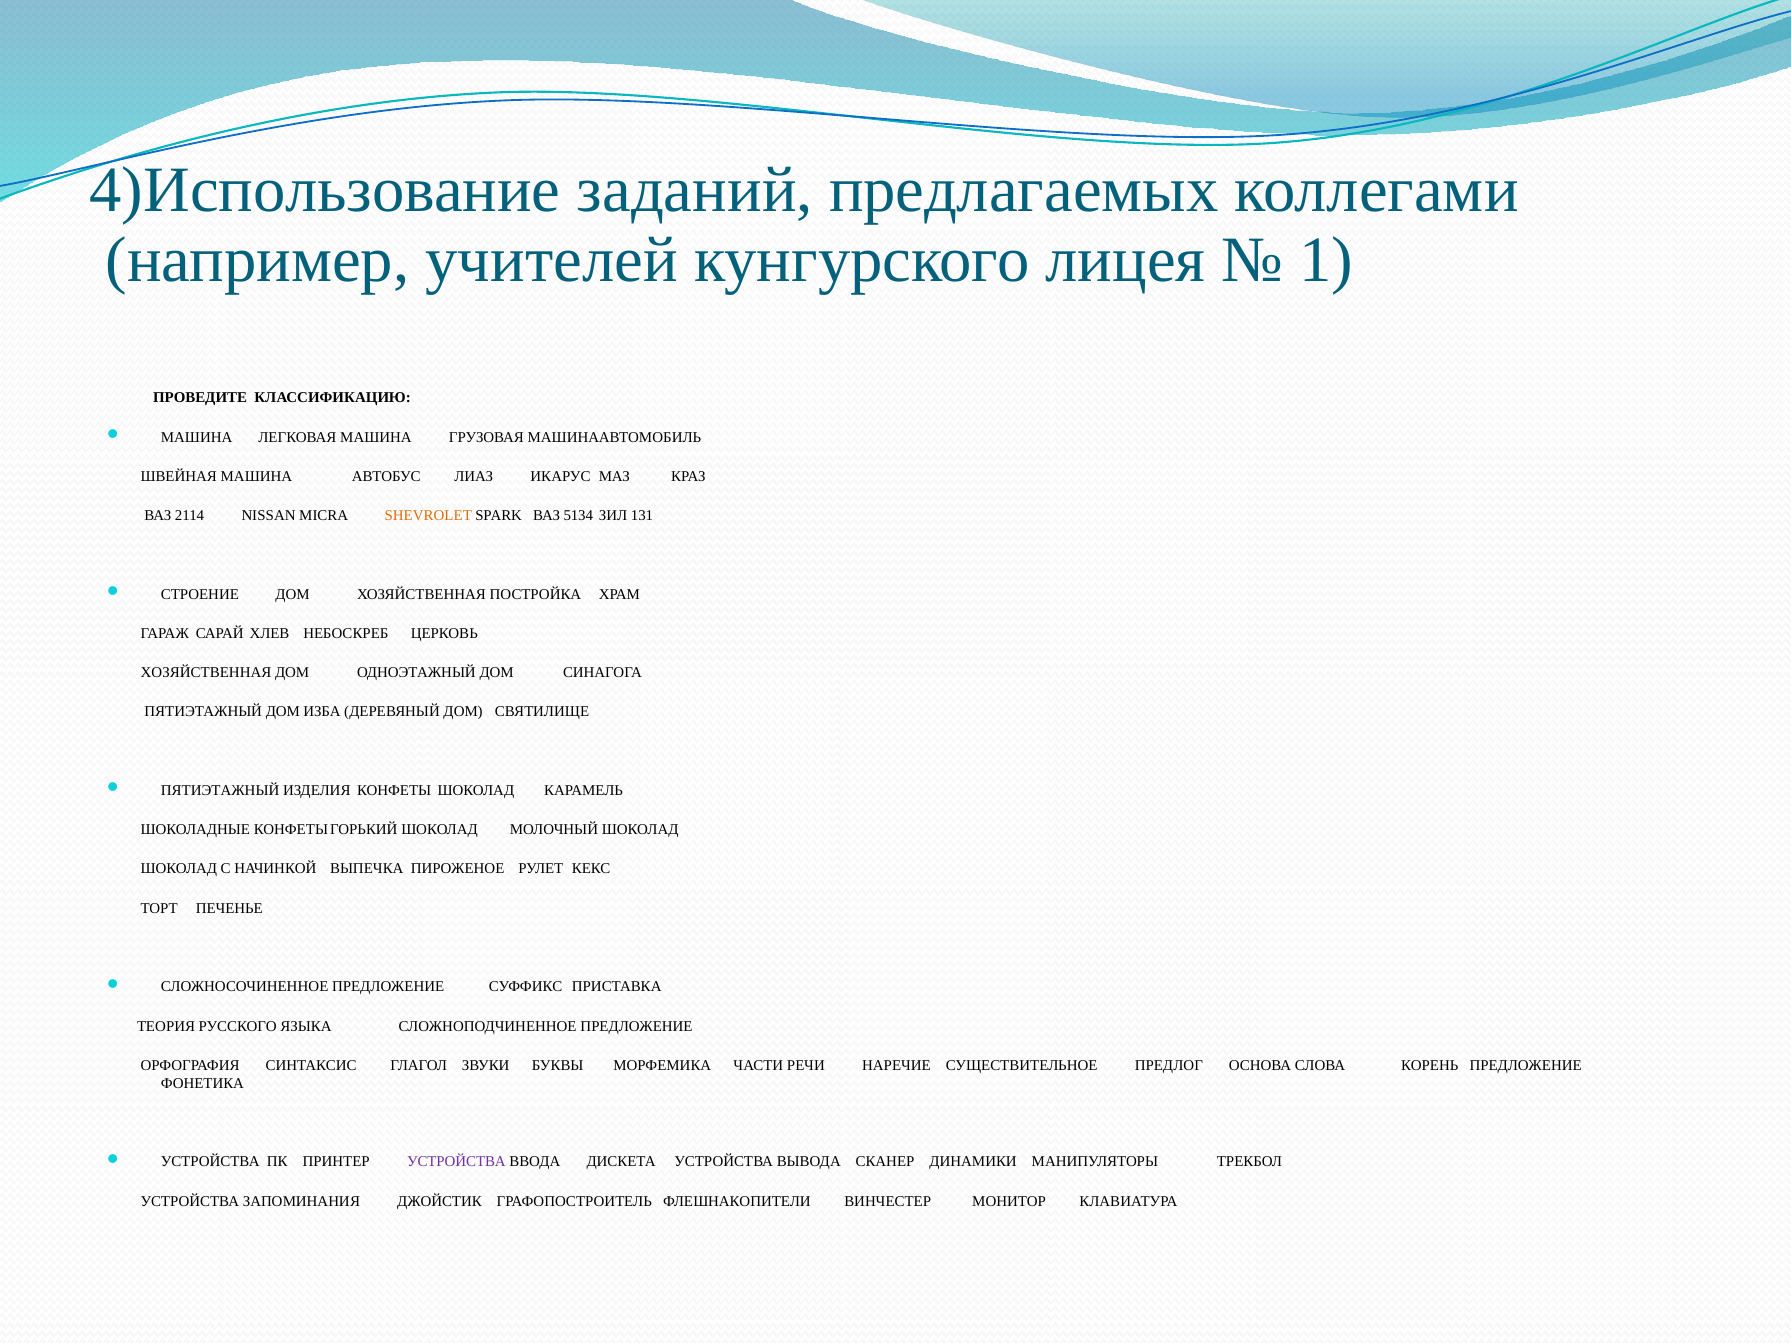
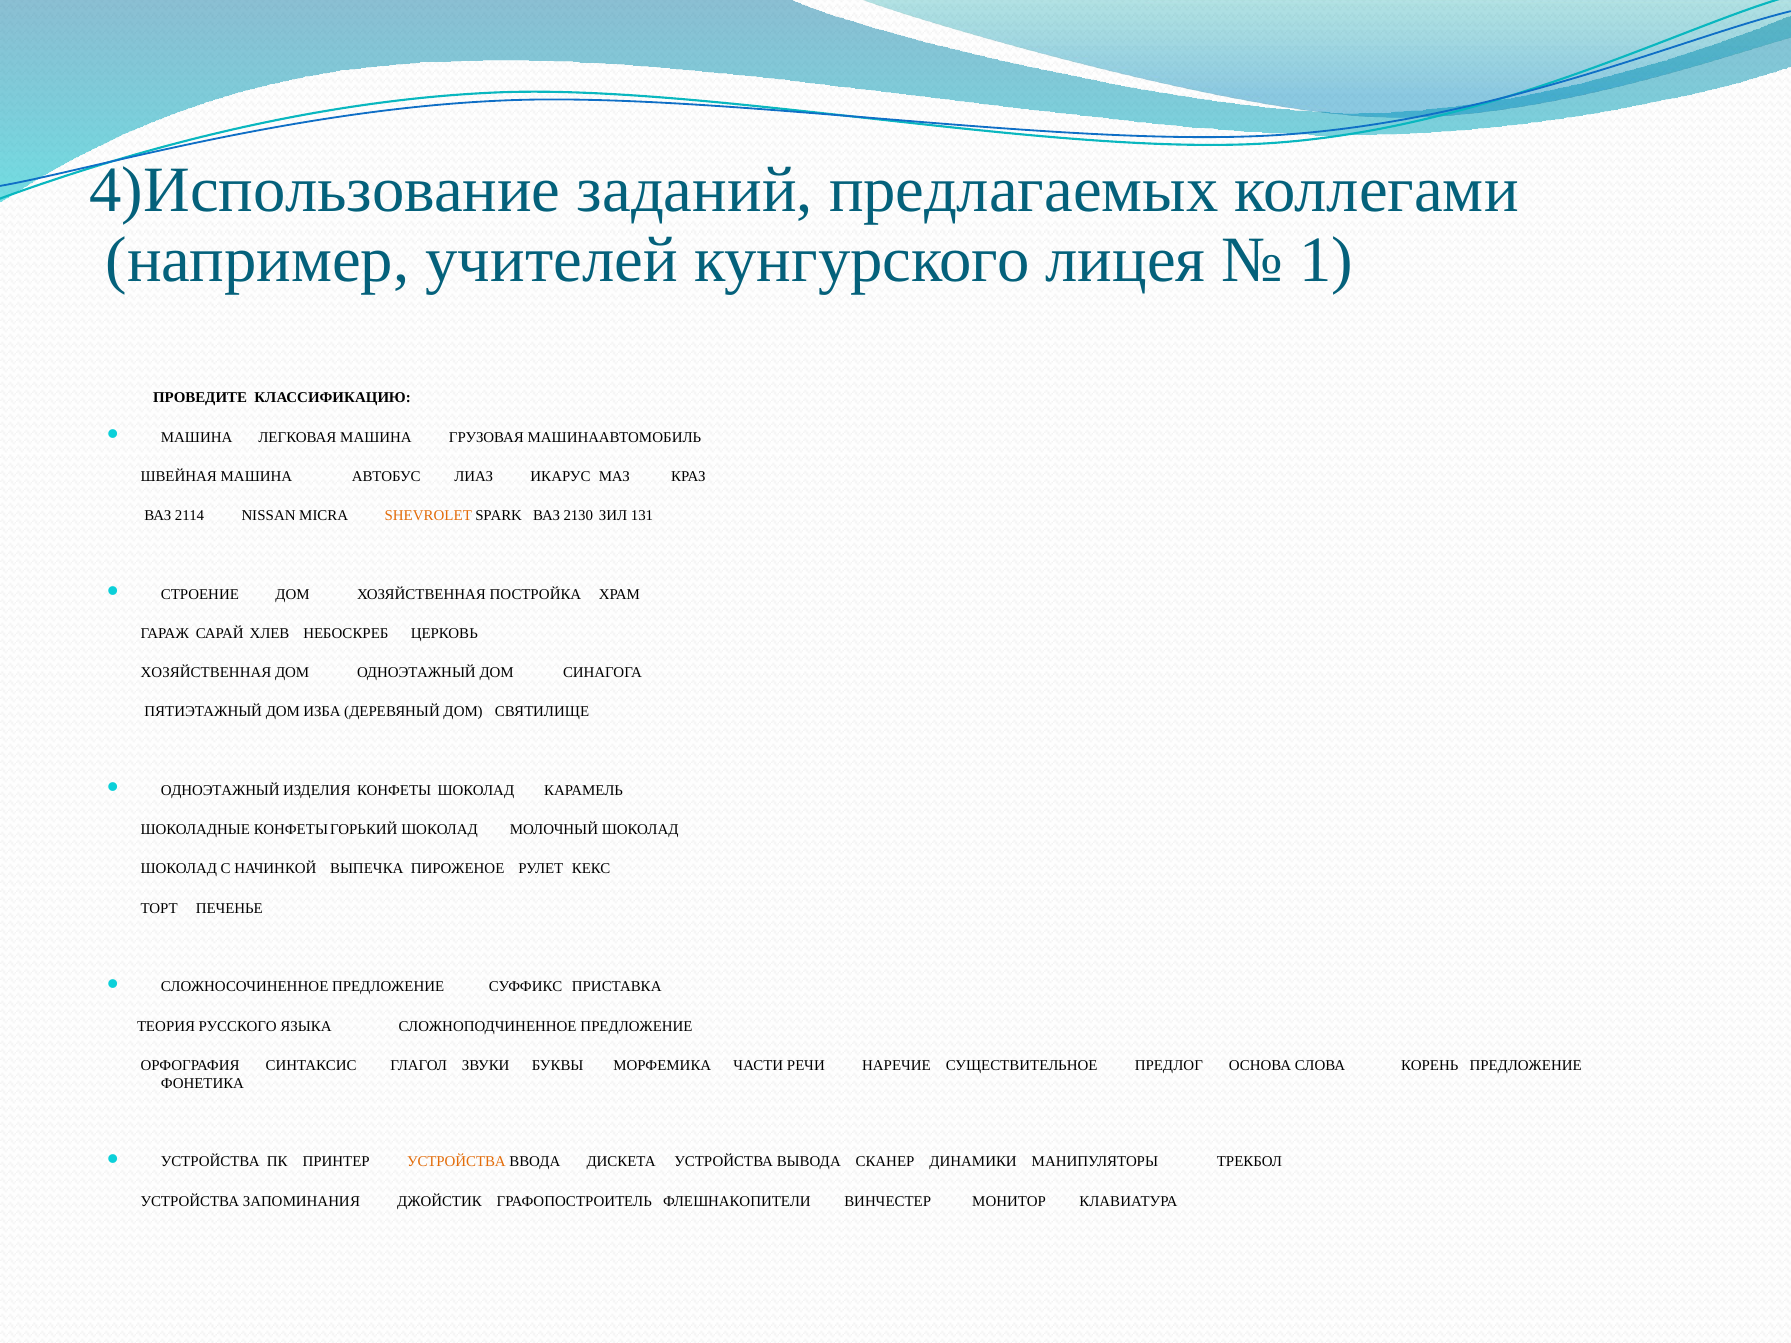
5134: 5134 -> 2130 (578, 516)
ПЯТИЭТАЖНЫЙ: ПЯТИЭТАЖНЫЙ -> ОДНОЭТАЖНЫЙ (220, 791)
УСТРОЙСТВА colour: purple -> orange (456, 1162)
